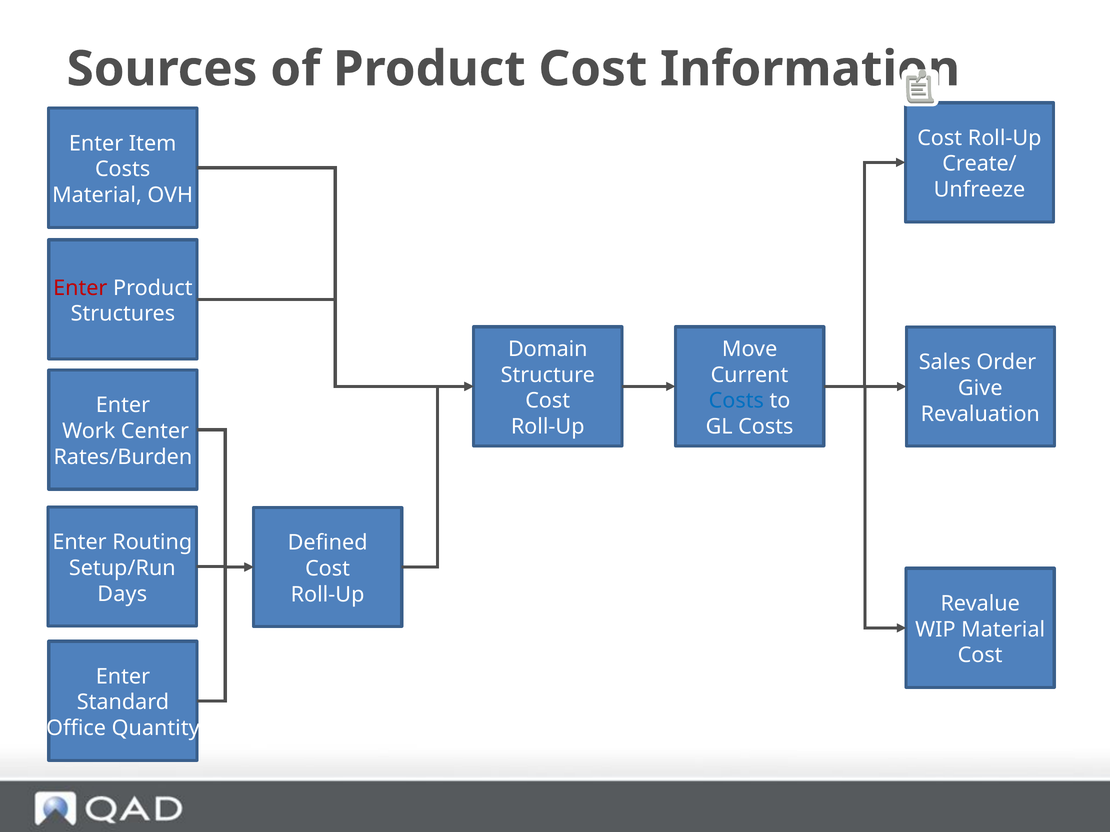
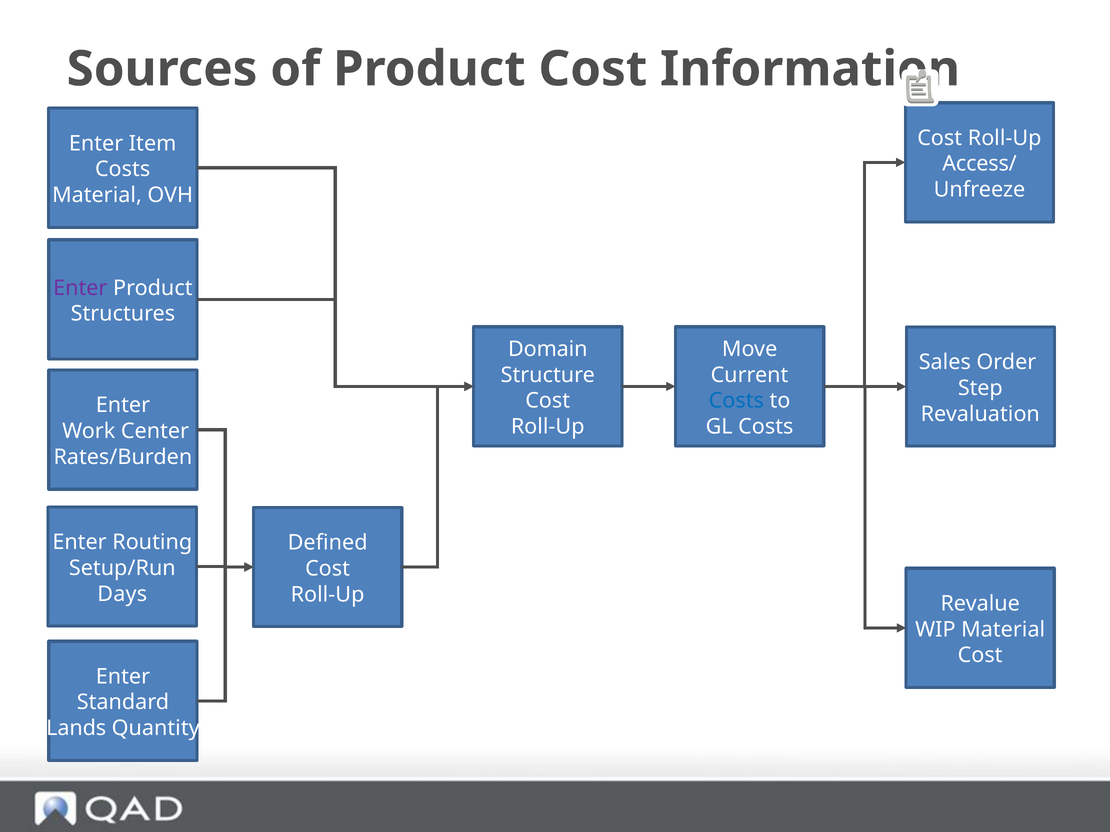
Create/: Create/ -> Access/ (980, 164)
Enter colour: red -> purple (80, 288)
Give: Give -> Step (980, 388)
Office: Office -> Lands (76, 729)
